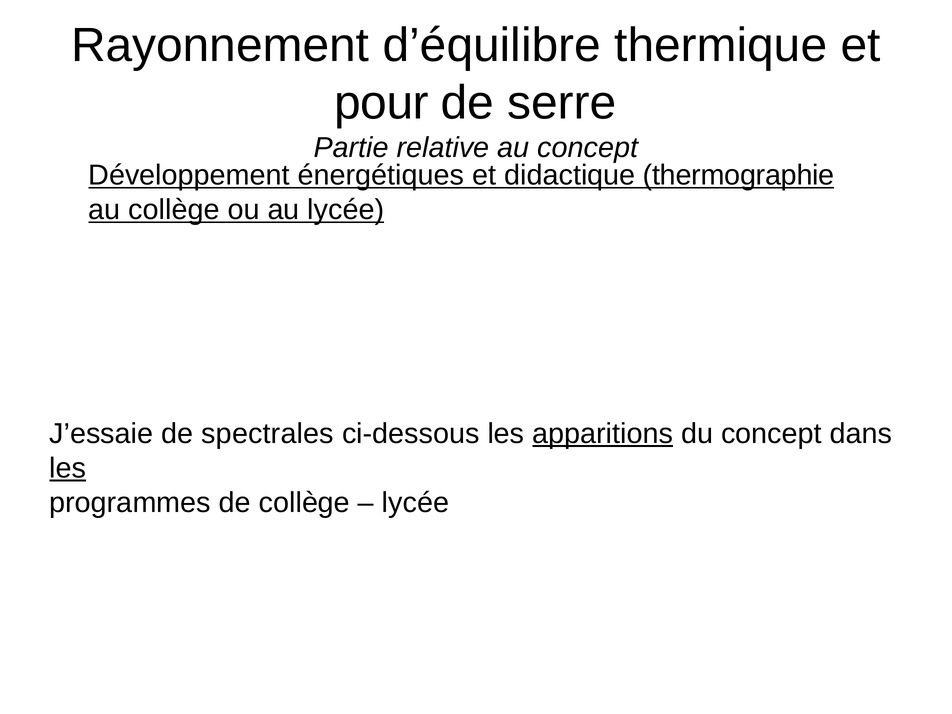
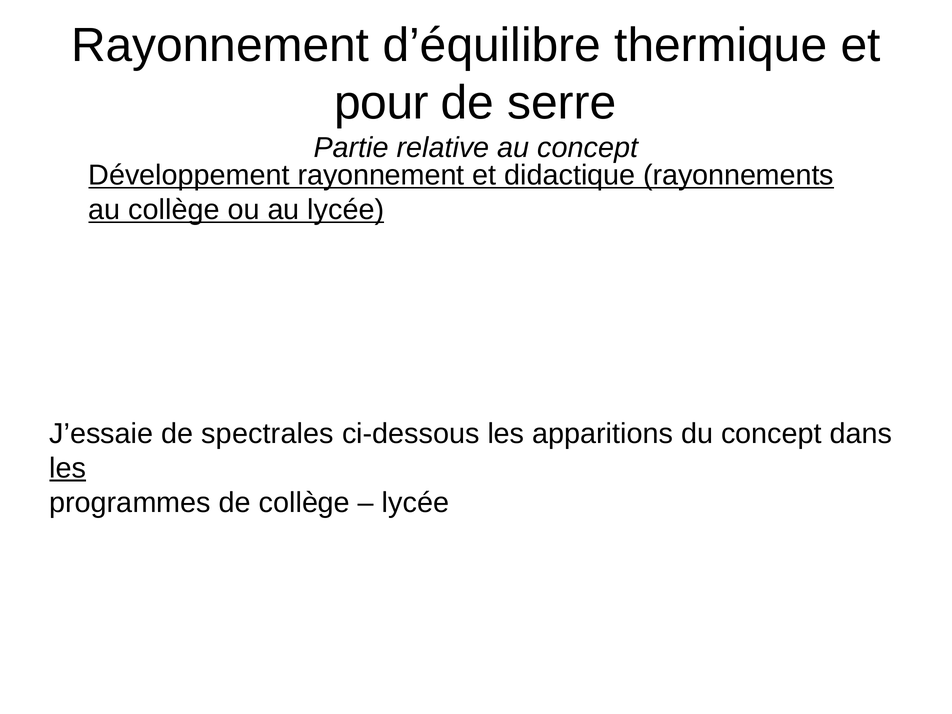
Développement énergétiques: énergétiques -> rayonnement (381, 175)
thermographie: thermographie -> rayonnements (739, 175)
apparitions underline: present -> none (603, 434)
